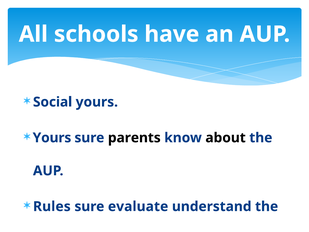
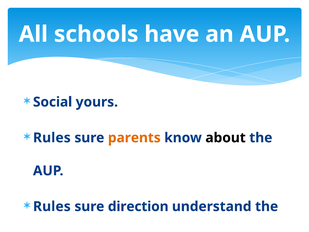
Yours: Yours -> Rules (52, 138)
parents colour: black -> orange (134, 138)
evaluate: evaluate -> direction (138, 206)
